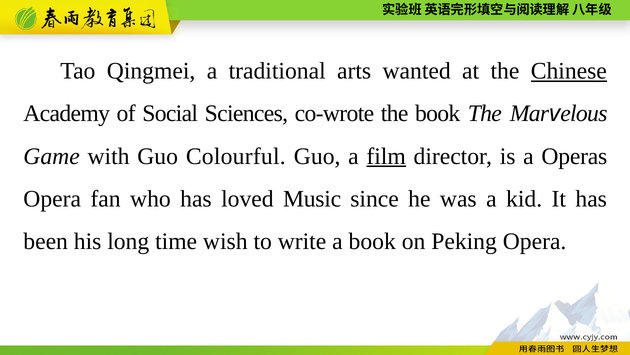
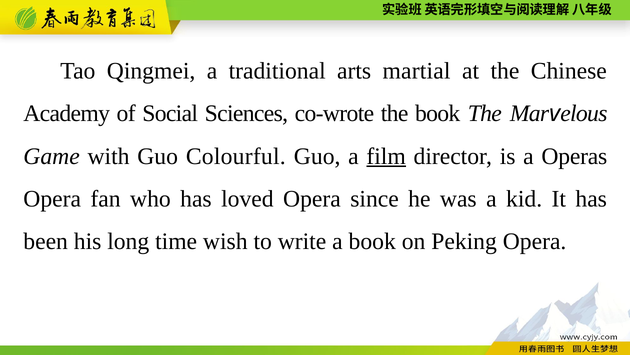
wanted: wanted -> martial (417, 71)
Chinese underline: present -> none (569, 71)
loved Music: Music -> Opera (312, 199)
